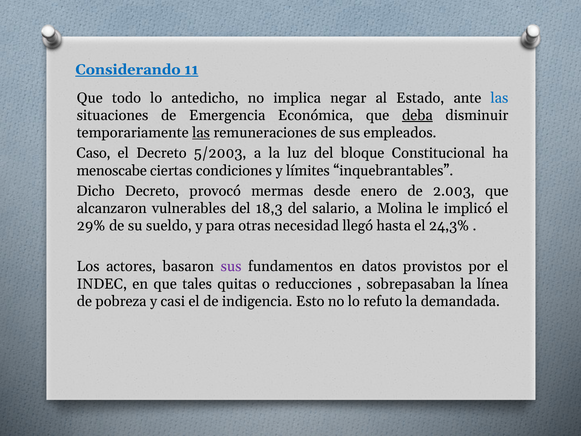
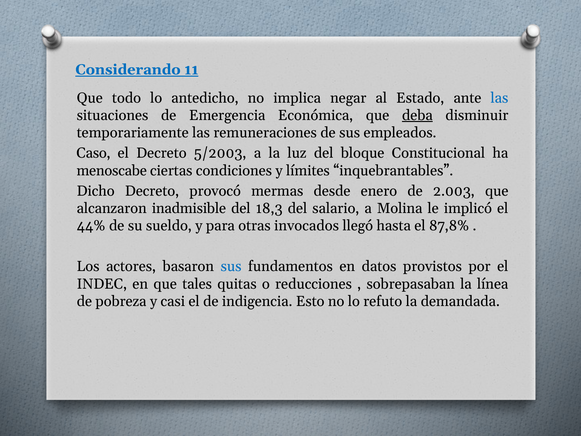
las underline: present -> none (201, 133)
vulnerables: vulnerables -> inadmisible (189, 208)
29%: 29% -> 44% (91, 226)
necesidad: necesidad -> invocados (307, 226)
24,3%: 24,3% -> 87,8% (449, 226)
sus colour: purple -> blue (231, 266)
